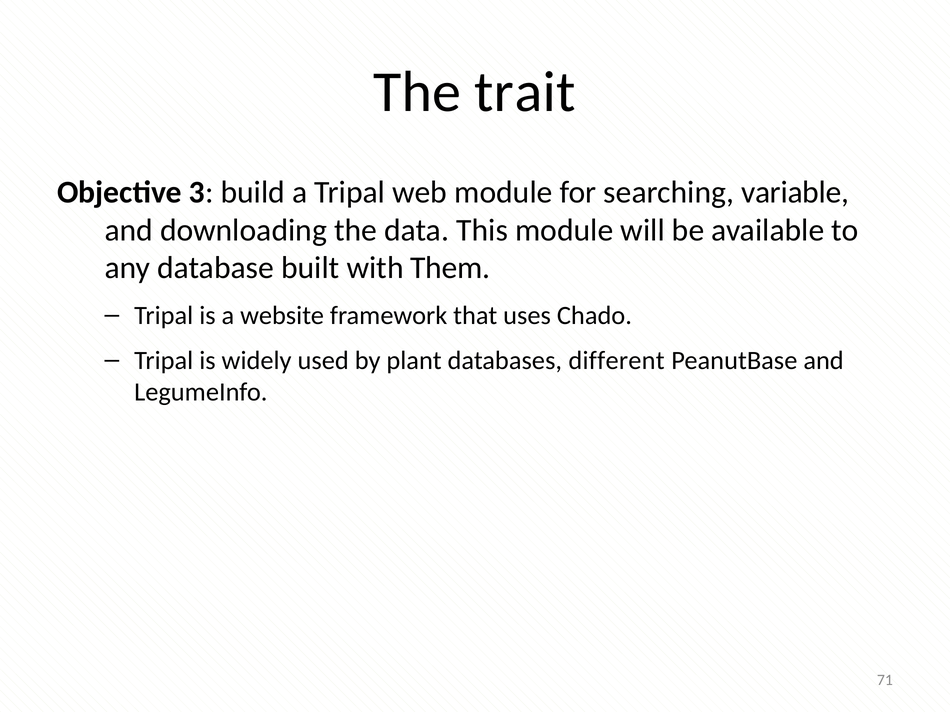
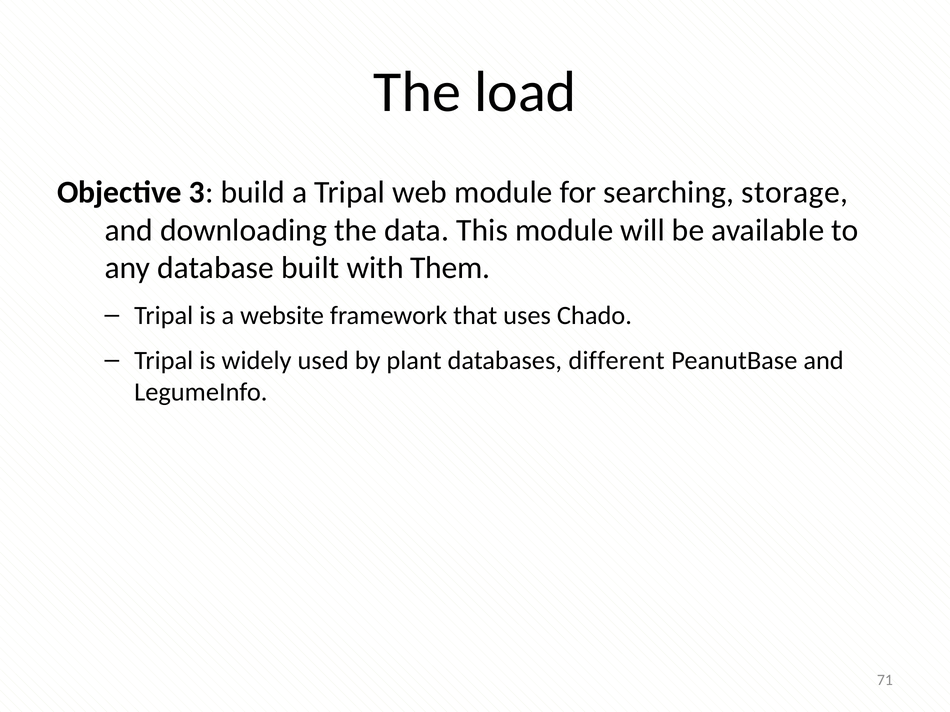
trait: trait -> load (525, 92)
variable: variable -> storage (795, 192)
